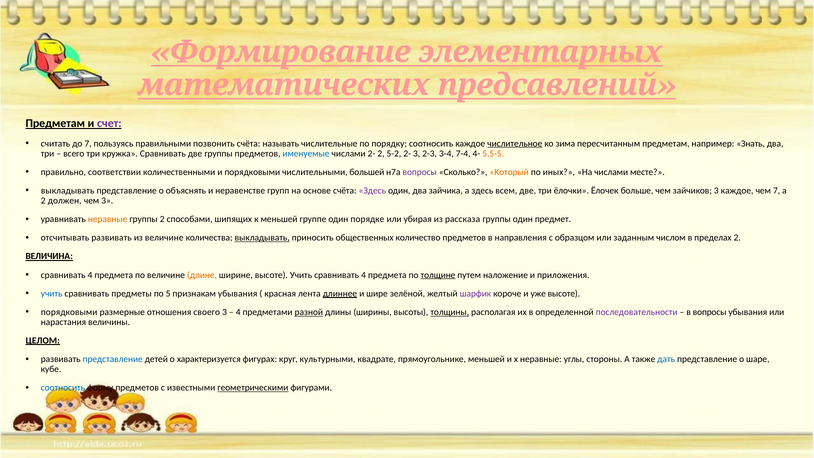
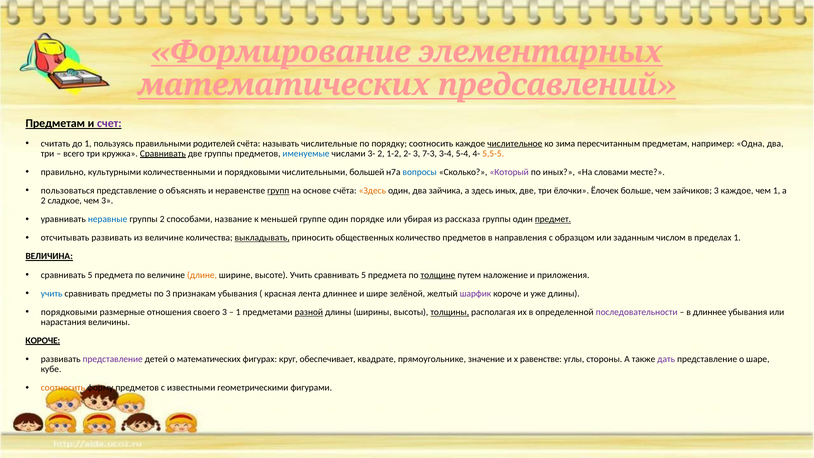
до 7: 7 -> 1 (88, 143)
позвонить: позвонить -> родителей (214, 143)
Знать: Знать -> Одна (751, 143)
Сравнивать underline: none -> present (163, 153)
числами 2-: 2- -> 3- (372, 153)
5-2: 5-2 -> 1-2 (394, 153)
2-3: 2-3 -> 7-3 (430, 153)
7-4: 7-4 -> 5-4 (463, 153)
соответствии: соответствии -> культурными (115, 172)
вопросы colour: purple -> blue (420, 172)
Который colour: orange -> purple (509, 172)
На числами: числами -> словами (611, 172)
выкладывать: выкладывать -> пользоваться (68, 191)
групп underline: none -> present (278, 191)
Здесь colour: purple -> orange (372, 191)
здесь всем: всем -> иных (506, 191)
чем 7: 7 -> 1 (777, 191)
должен: должен -> сладкое (65, 201)
неравные colour: orange -> blue (108, 219)
шипящих: шипящих -> название (233, 219)
предмет underline: none -> present (553, 219)
пределах 2: 2 -> 1 (737, 238)
4: 4 -> 5 (90, 275)
Учить сравнивать 4: 4 -> 5 (364, 275)
по 5: 5 -> 3 (168, 293)
длиннее underline: present -> none (340, 293)
уже высоте: высоте -> длины (564, 293)
4: 4 -> 1 (238, 312)
в вопросы: вопросы -> длиннее (710, 312)
ЦЕЛОМ: ЦЕЛОМ -> КОРОЧЕ (43, 341)
представление colour: blue -> purple (113, 359)
о характеризуется: характеризуется -> математических (209, 359)
культурными: культурными -> обеспечивает (328, 359)
прямоугольнике меньшей: меньшей -> значение (486, 359)
х неравные: неравные -> равенстве (541, 359)
дать colour: blue -> purple (666, 359)
соотносить colour: blue -> orange (63, 388)
геометрическими underline: present -> none (253, 388)
